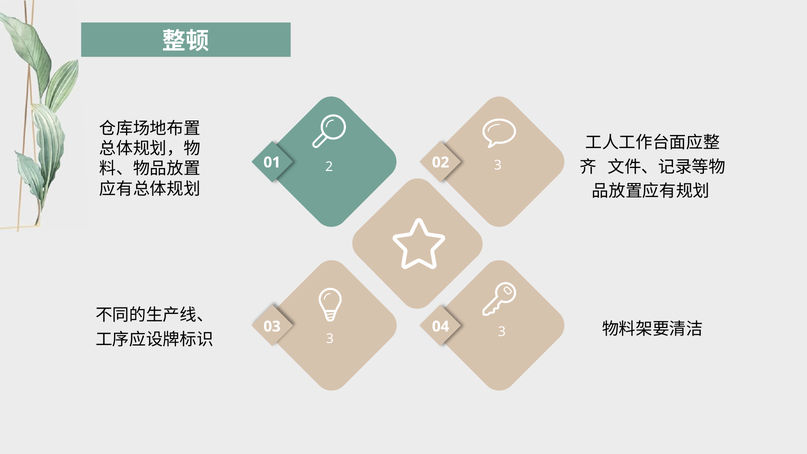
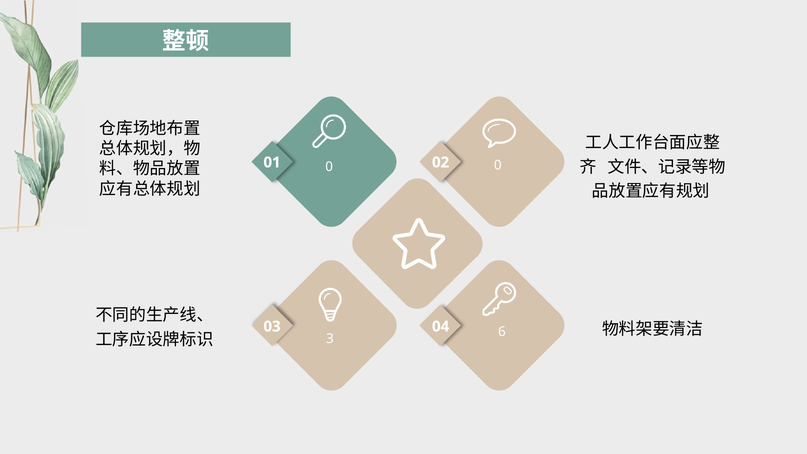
01 2: 2 -> 0 (329, 167)
02 3: 3 -> 0 (498, 165)
04 3: 3 -> 6 (502, 332)
